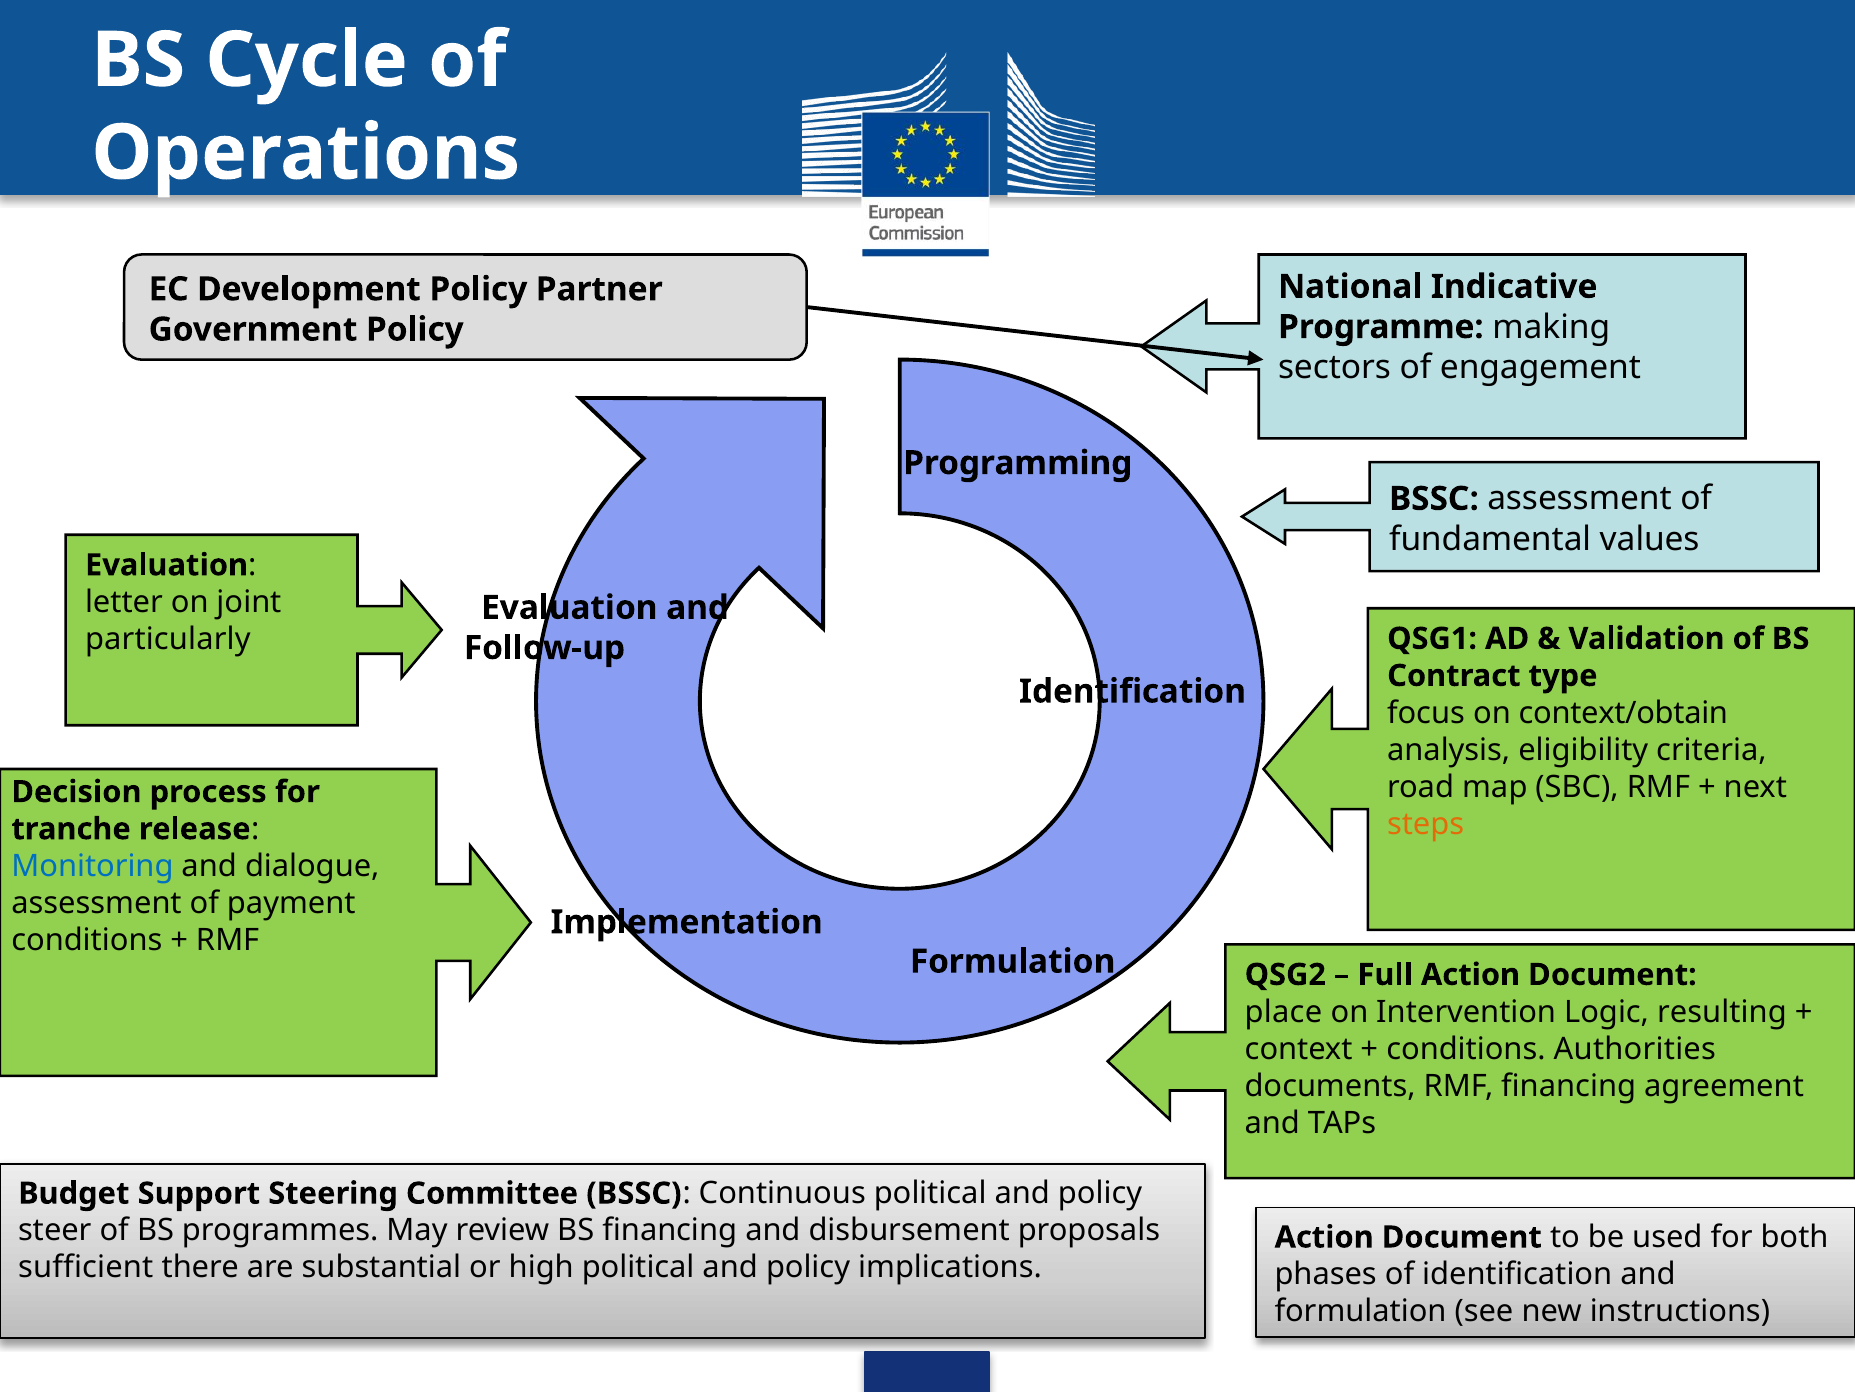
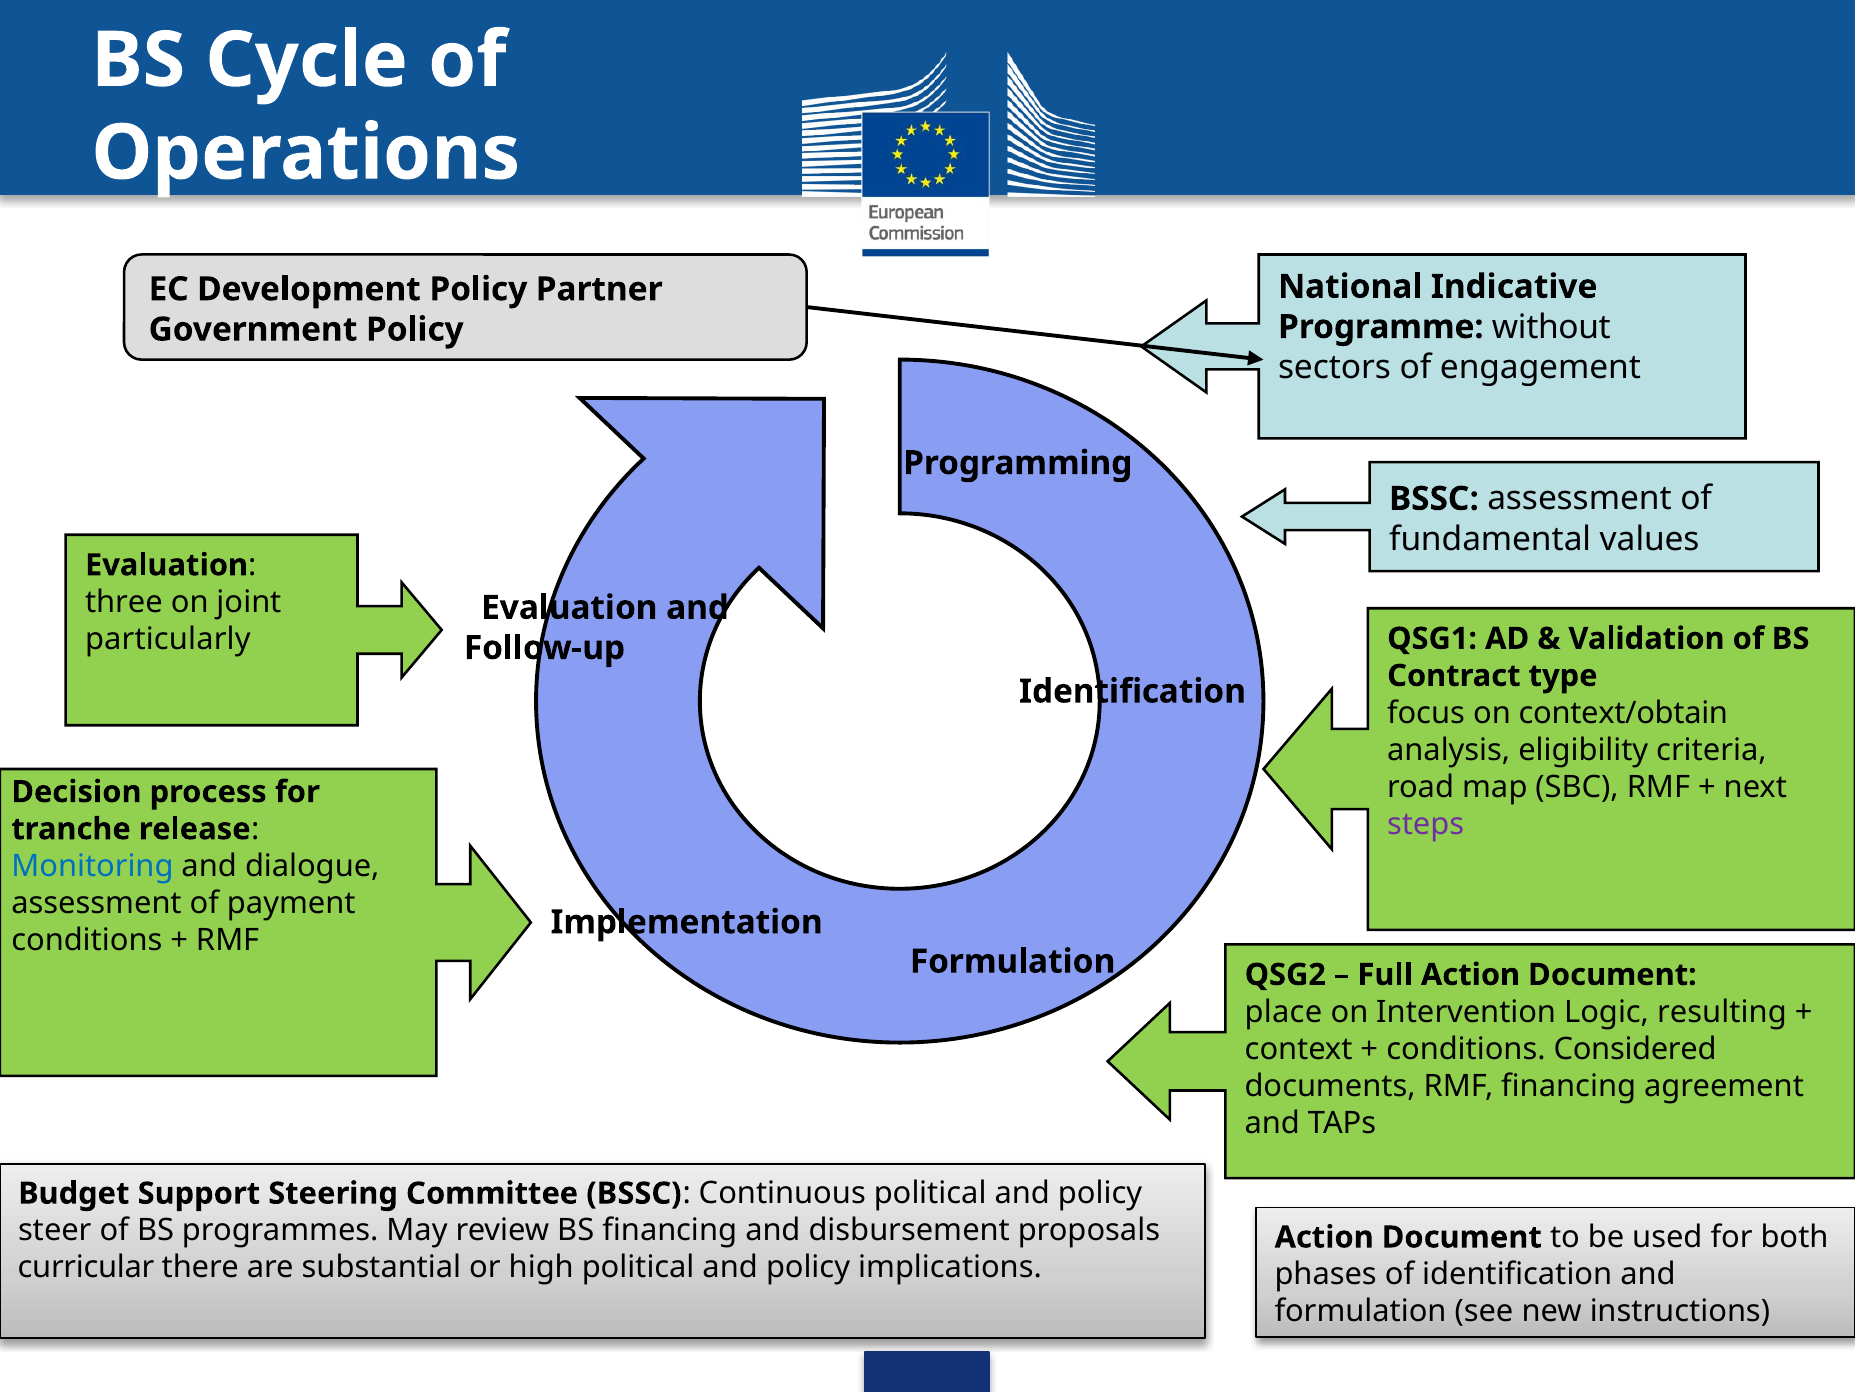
making: making -> without (1551, 327)
letter: letter -> three (124, 602)
steps colour: orange -> purple (1426, 824)
Authorities: Authorities -> Considered (1635, 1048)
sufficient: sufficient -> curricular (86, 1267)
